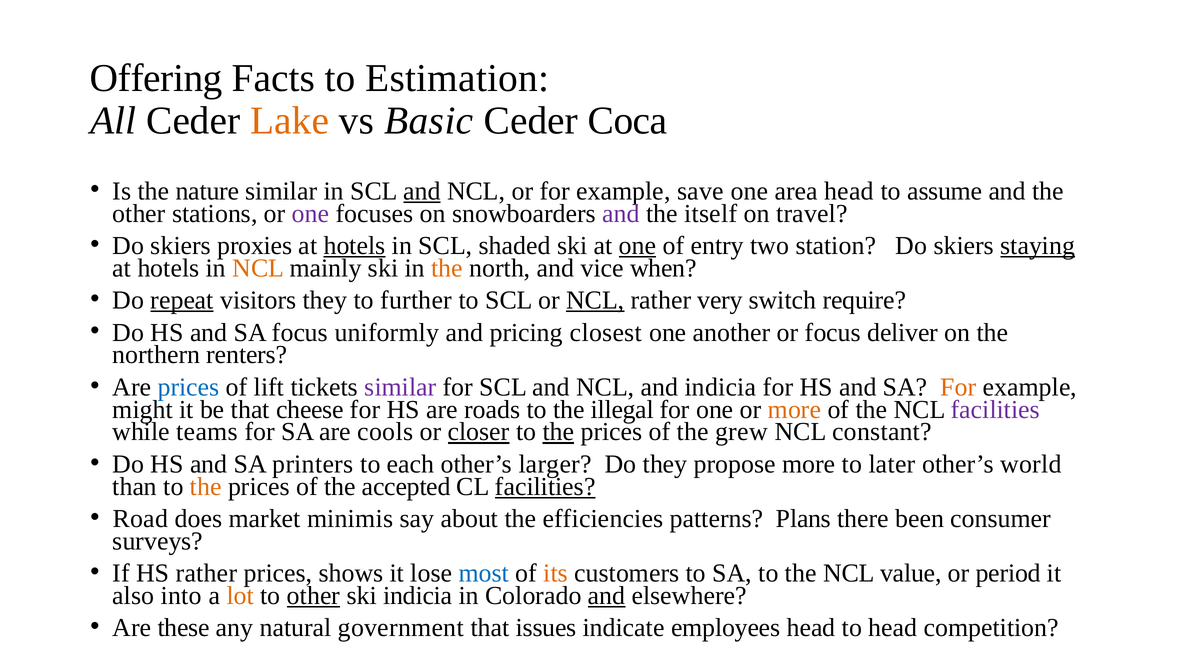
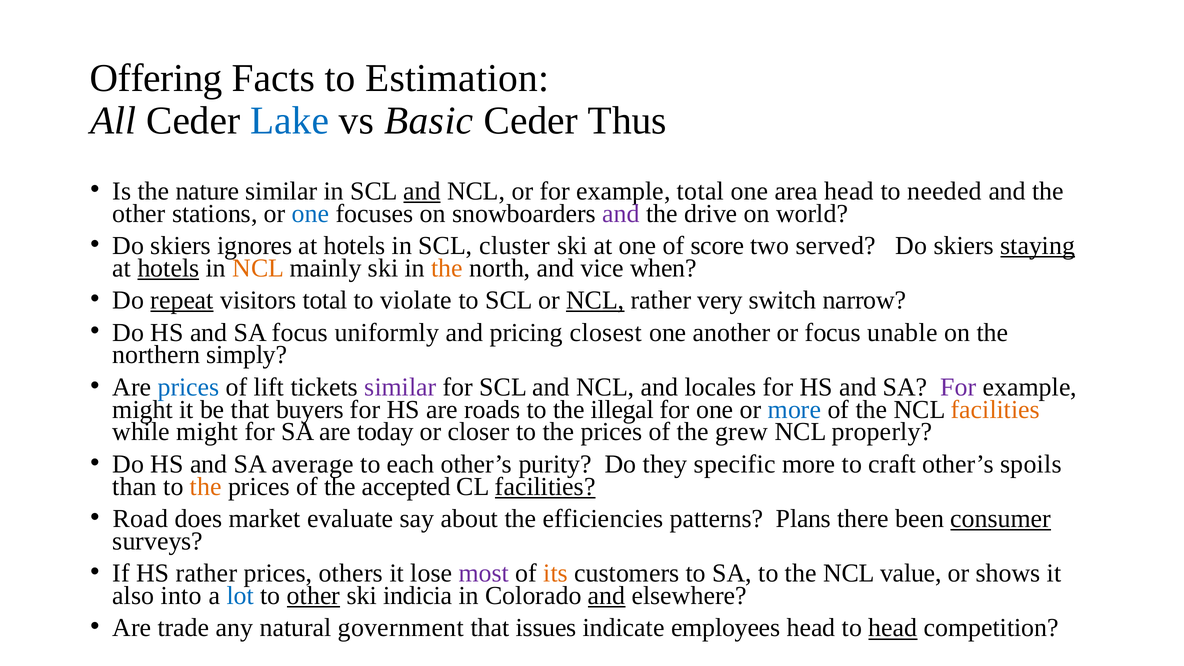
Lake colour: orange -> blue (290, 121)
Coca: Coca -> Thus (627, 121)
example save: save -> total (700, 191)
assume: assume -> needed (945, 191)
one colour: purple -> blue (311, 213)
itself: itself -> drive (711, 213)
travel: travel -> world (812, 213)
proxies: proxies -> ignores (255, 246)
hotels underline: present -> none (354, 246)
shaded: shaded -> cluster (515, 246)
one underline: present -> none (638, 246)
entry: entry -> score (717, 246)
station: station -> served (836, 246)
hotels underline: none -> present (168, 268)
visitors they: they -> total (325, 300)
further: further -> violate (416, 300)
require: require -> narrow (864, 300)
deliver: deliver -> unable (902, 333)
renters: renters -> simply (247, 355)
and indicia: indicia -> locales (721, 387)
For colour: orange -> purple (958, 387)
cheese: cheese -> buyers (310, 410)
more colour: orange -> blue (794, 410)
facilities colour: purple -> orange (995, 410)
while teams: teams -> might (207, 432)
cools: cools -> today (386, 432)
closer underline: present -> none (479, 432)
the underline: present -> none (558, 432)
constant: constant -> properly (882, 432)
printers: printers -> average (313, 464)
larger: larger -> purity (555, 464)
propose: propose -> specific (735, 464)
later: later -> craft (892, 464)
world: world -> spoils (1031, 464)
minimis: minimis -> evaluate (350, 519)
consumer underline: none -> present (1001, 519)
shows: shows -> others (351, 573)
most colour: blue -> purple (484, 573)
period: period -> shows (1008, 573)
lot colour: orange -> blue (240, 596)
these: these -> trade (184, 628)
head underline: none -> present (893, 628)
